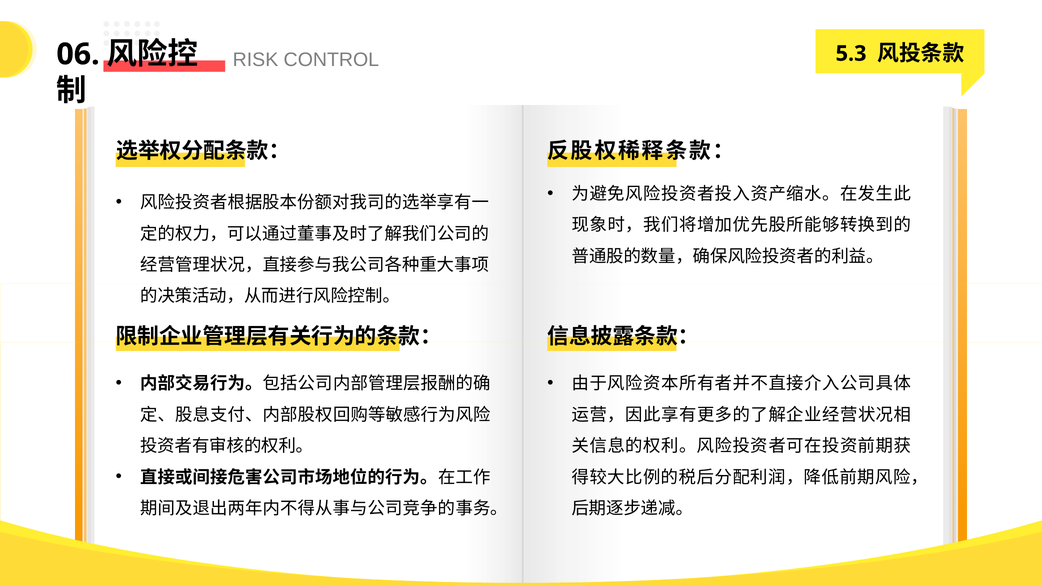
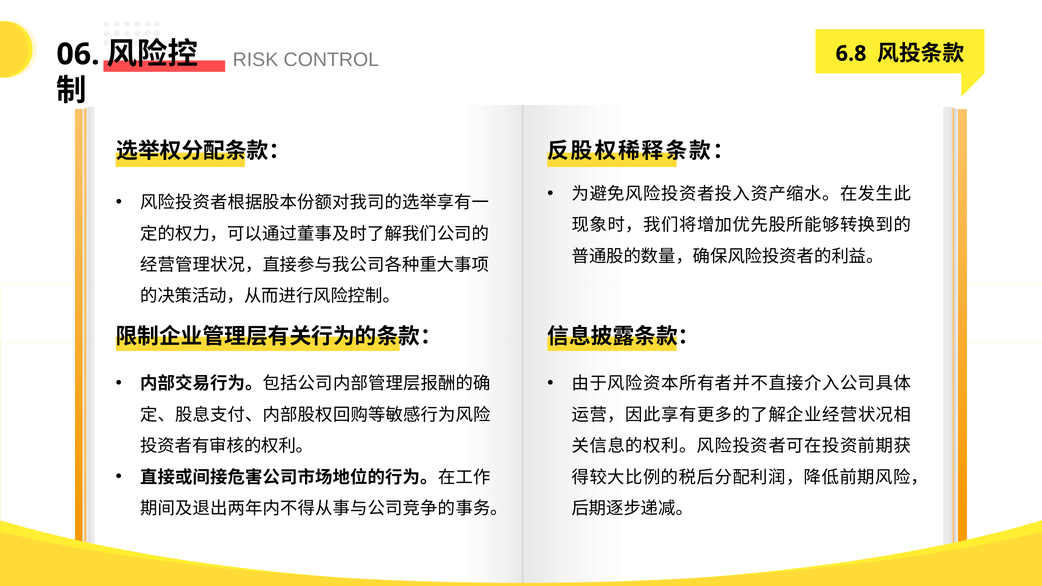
5.3: 5.3 -> 6.8 (851, 54)
